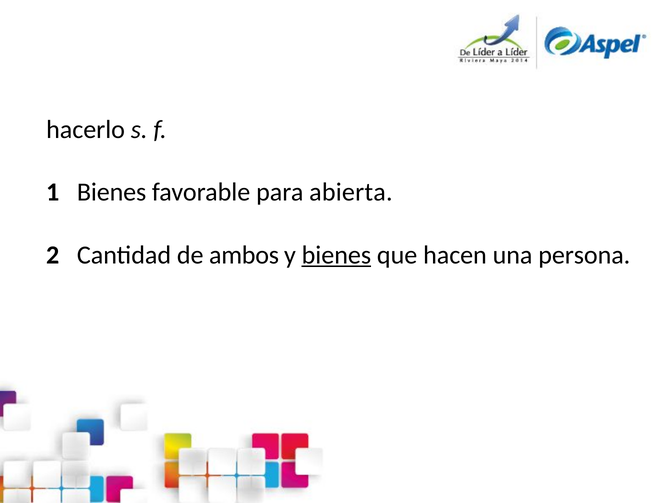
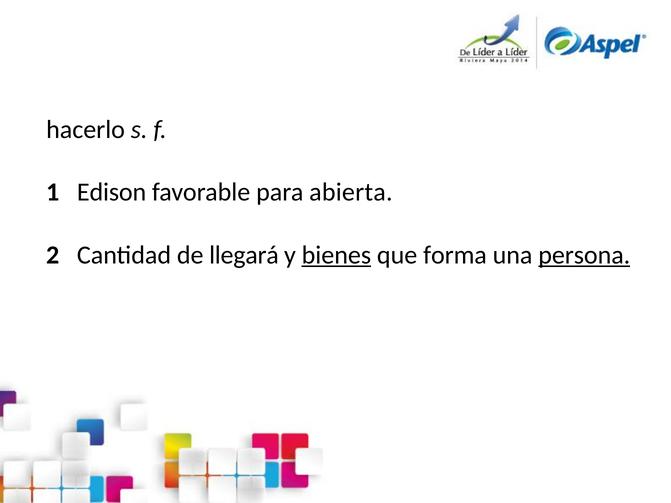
1 Bienes: Bienes -> Edison (112, 192)
ambos: ambos -> llegará (244, 255)
hacen: hacen -> forma (455, 255)
persona underline: none -> present (584, 255)
